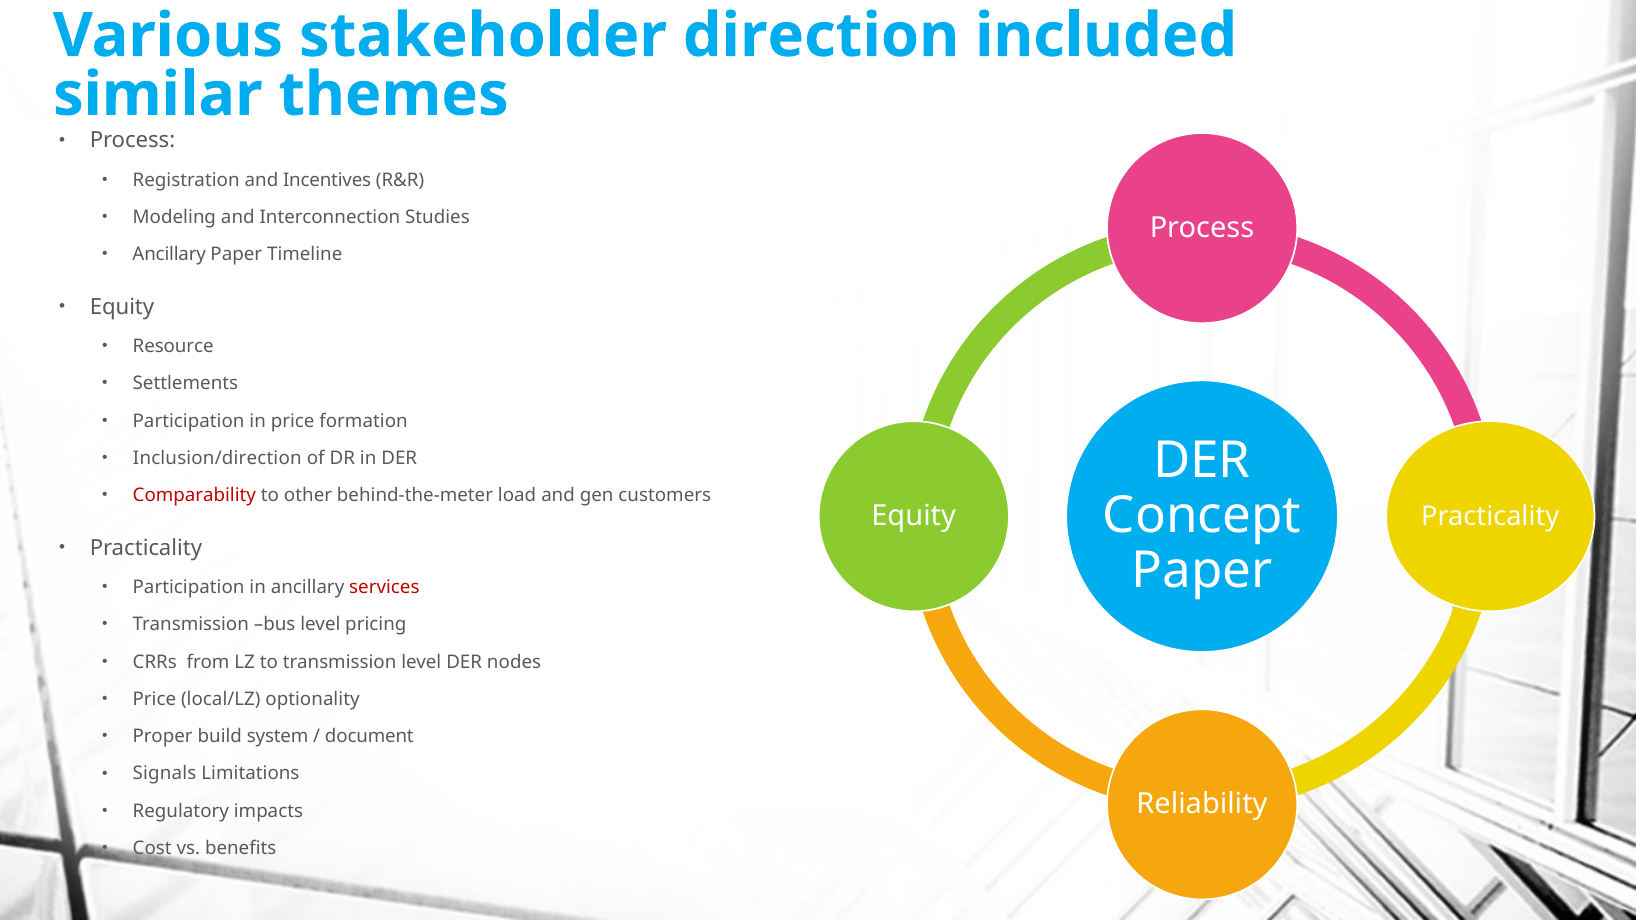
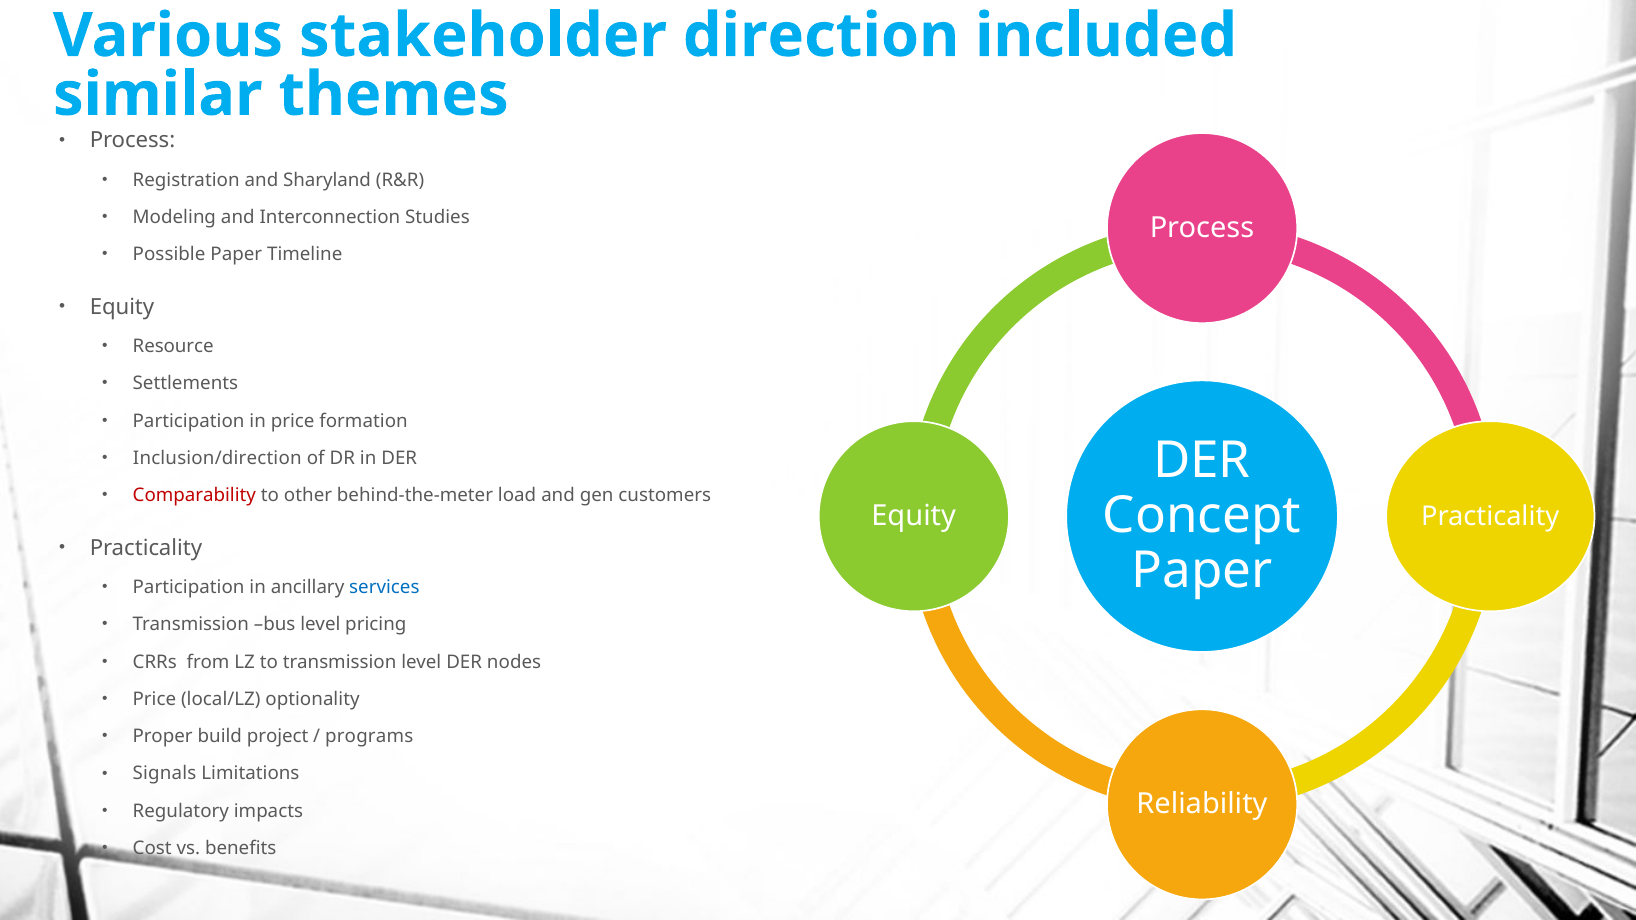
Incentives: Incentives -> Sharyland (327, 180)
Ancillary: Ancillary -> Possible (169, 255)
services colour: red -> blue (384, 588)
system: system -> project (278, 737)
document: document -> programs (369, 737)
